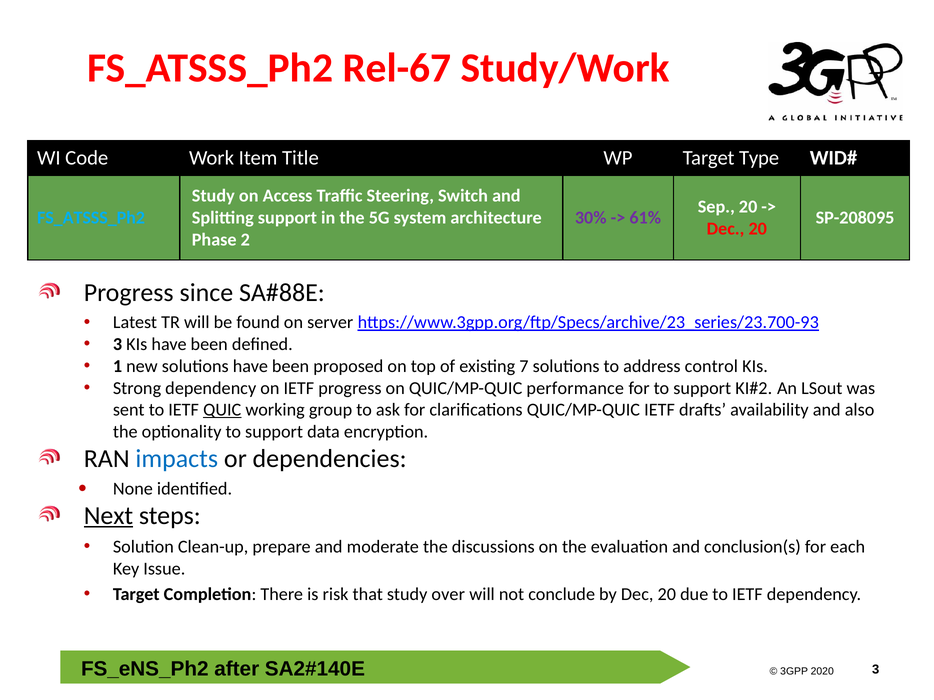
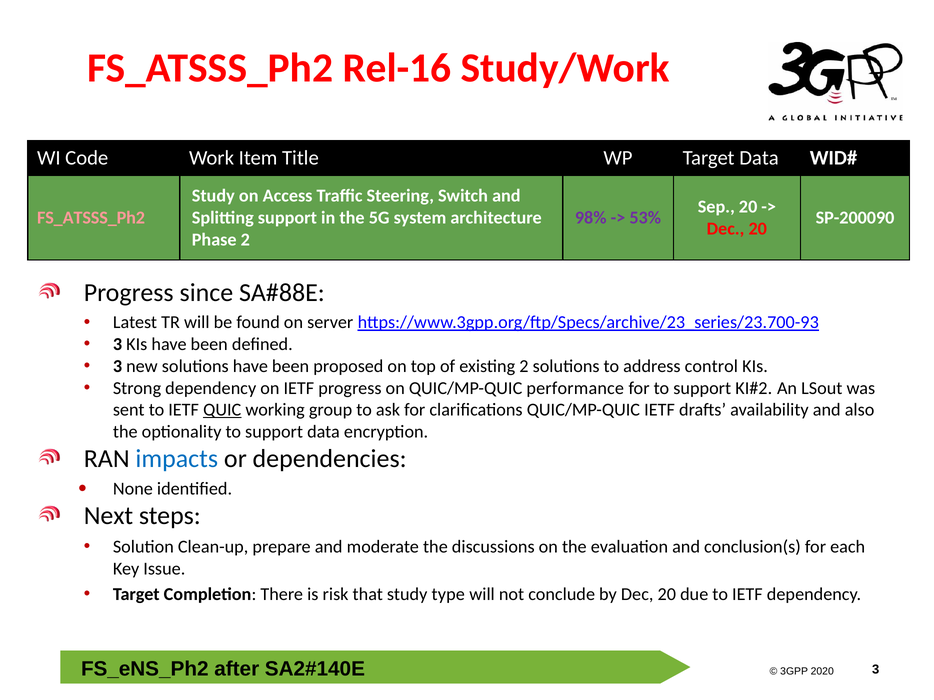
Rel-67: Rel-67 -> Rel-16 (397, 68)
Target Type: Type -> Data (759, 158)
FS_ATSSS_Ph2 colour: light blue -> pink (91, 218)
30%: 30% -> 98% (591, 218)
61%: 61% -> 53% (645, 218)
SP-208095: SP-208095 -> SP-200090 (855, 218)
1: 1 -> 3 (118, 367)
existing 7: 7 -> 2 (524, 367)
Next underline: present -> none (108, 516)
over: over -> type (448, 595)
